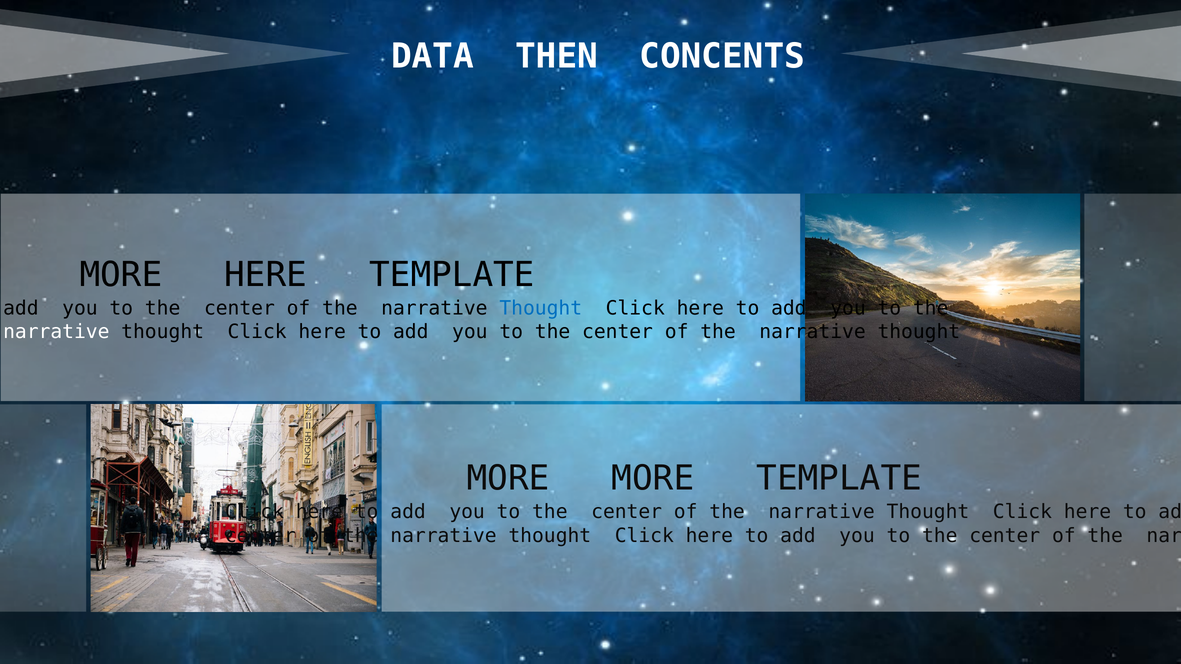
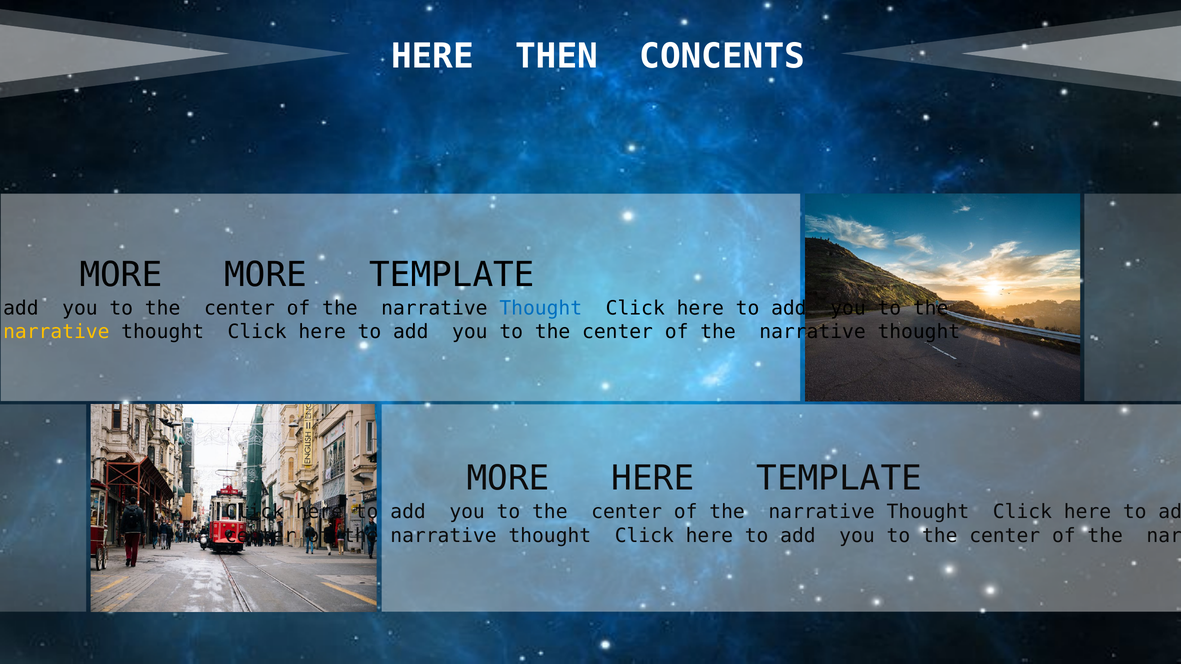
DATA: DATA -> HERE (432, 56)
MORE HERE: HERE -> MORE (266, 275)
narrative colour: white -> yellow (56, 332)
MORE MORE: MORE -> HERE (653, 479)
